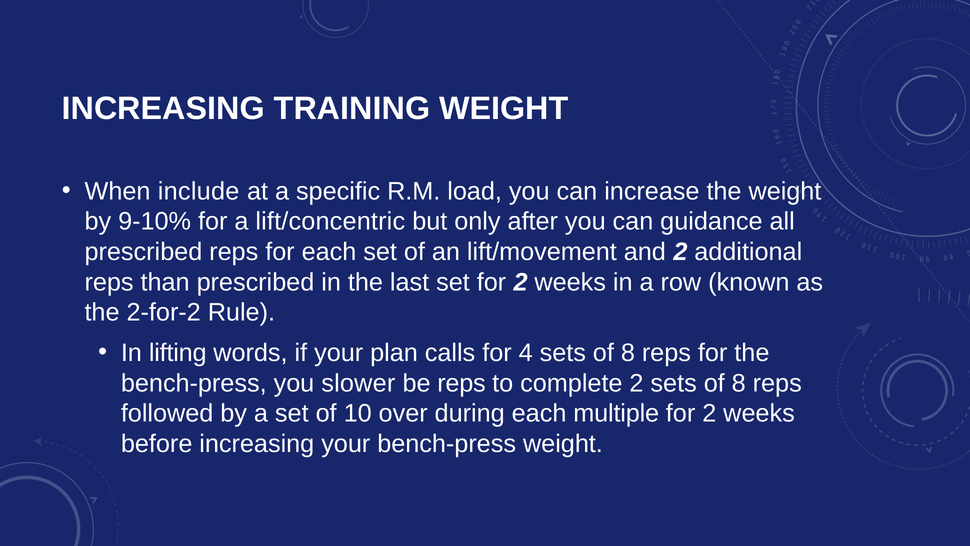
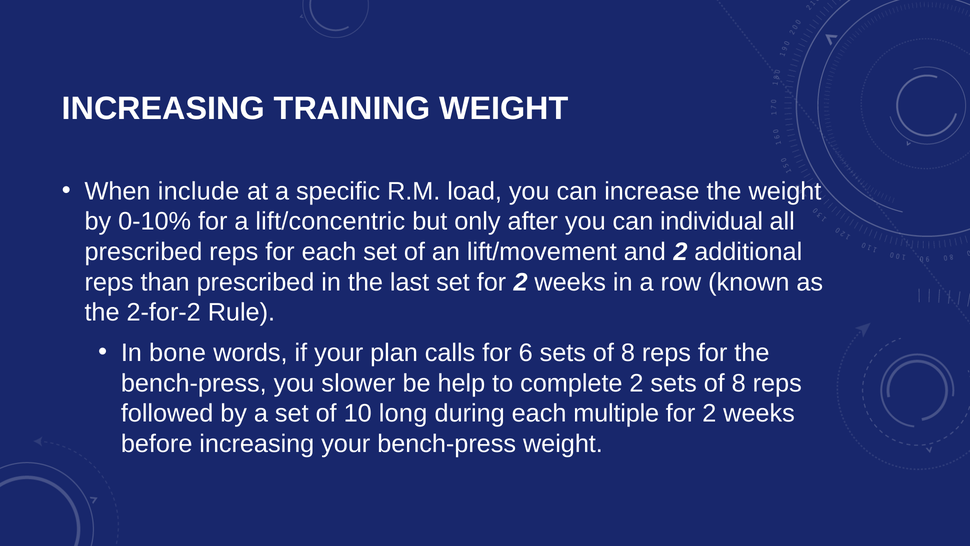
9-10%: 9-10% -> 0-10% (155, 221)
guidance: guidance -> individual (712, 221)
lifting: lifting -> bone (178, 353)
4: 4 -> 6 (526, 353)
be reps: reps -> help (461, 383)
over: over -> long (403, 413)
